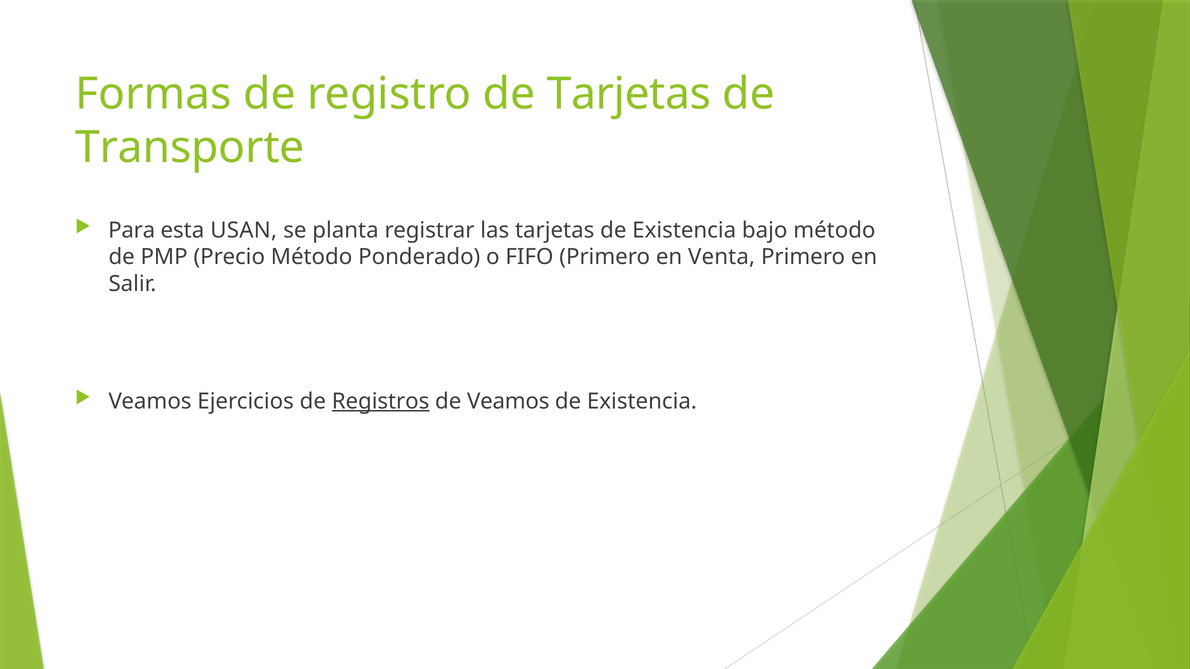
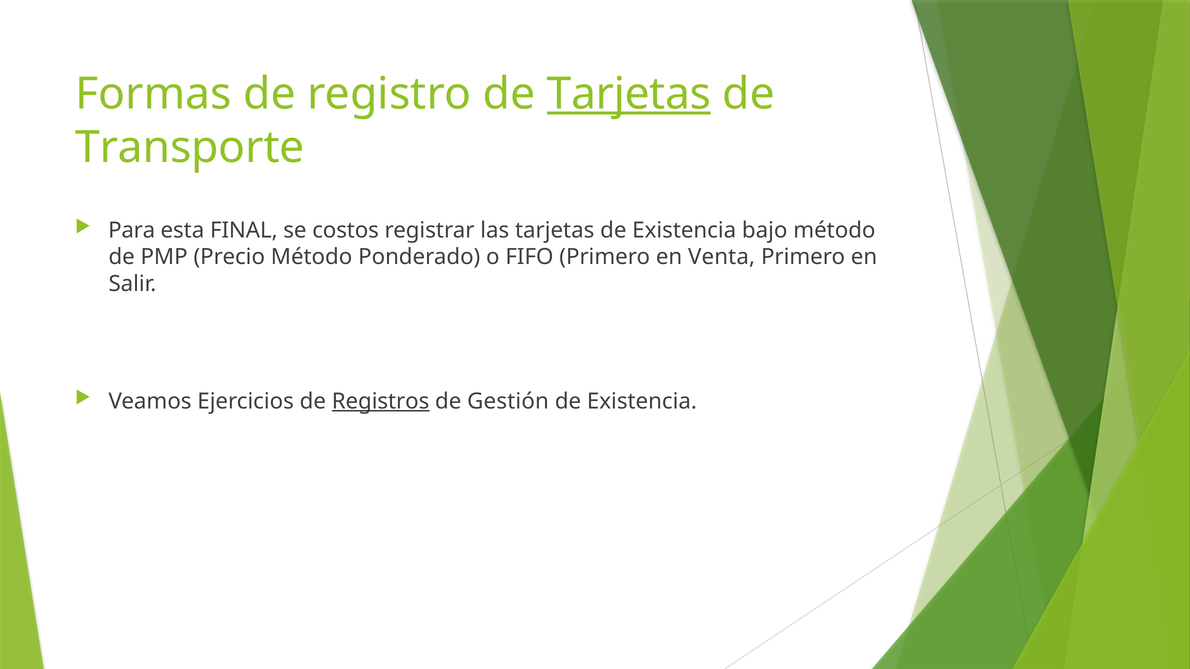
Tarjetas underline: none -> present (629, 94)
USAN: USAN -> FINAL (244, 230)
planta: planta -> costos (346, 230)
de Veamos: Veamos -> Gestión (508, 401)
